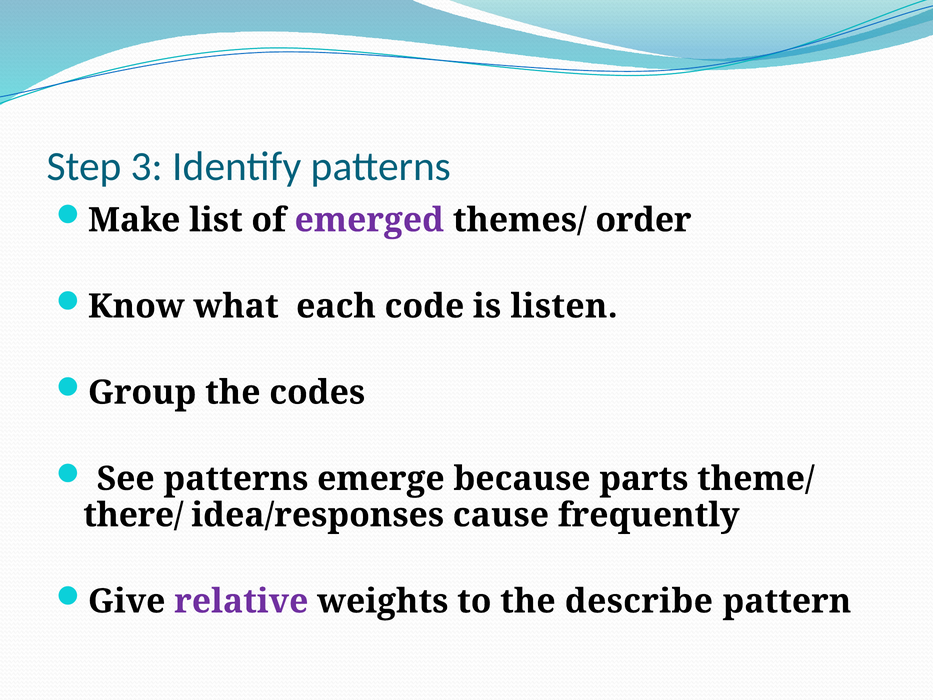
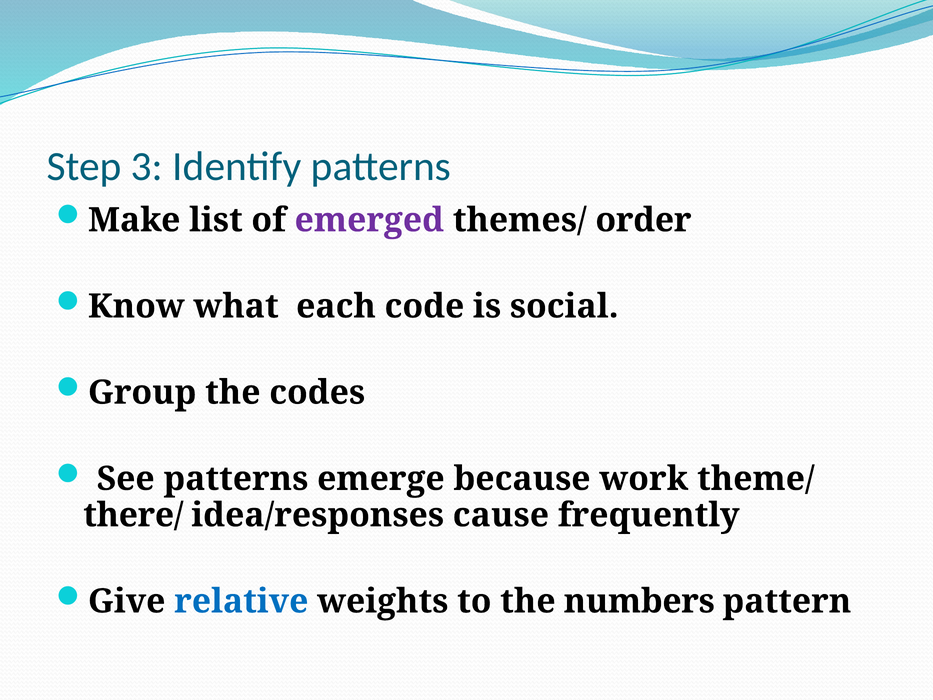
listen: listen -> social (564, 306)
parts: parts -> work (644, 479)
relative colour: purple -> blue (241, 601)
describe: describe -> numbers (639, 601)
